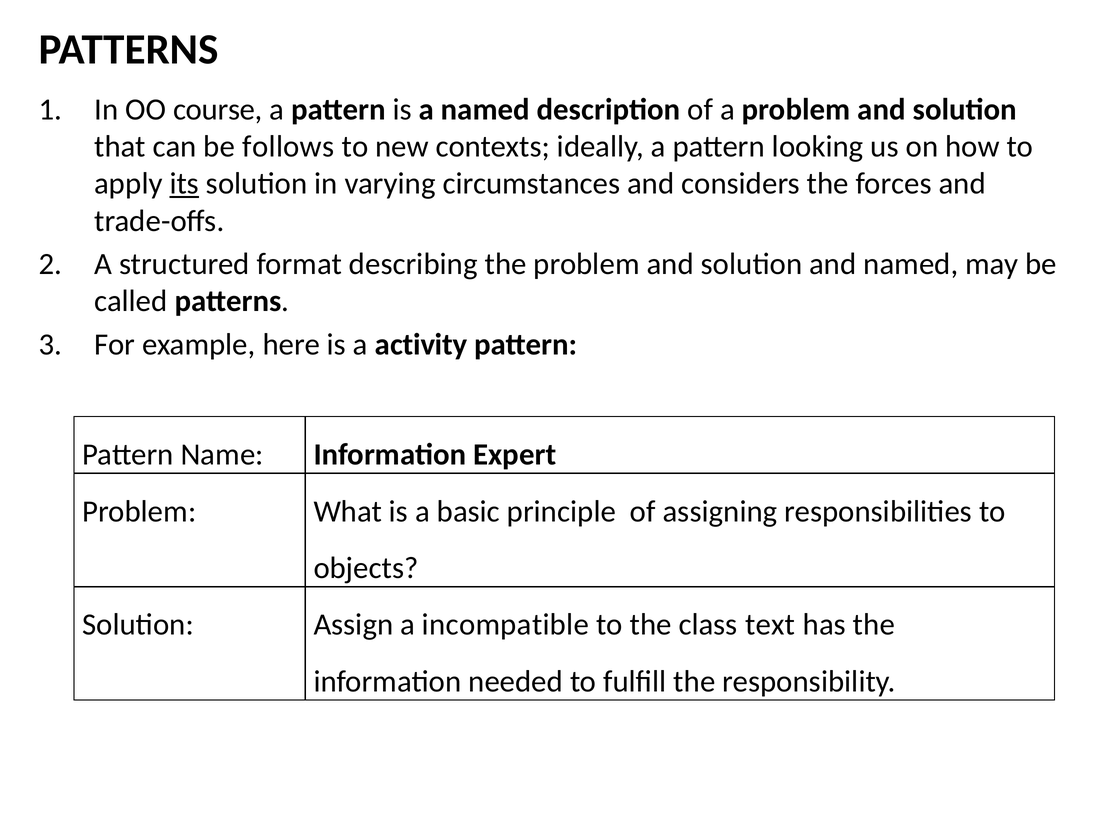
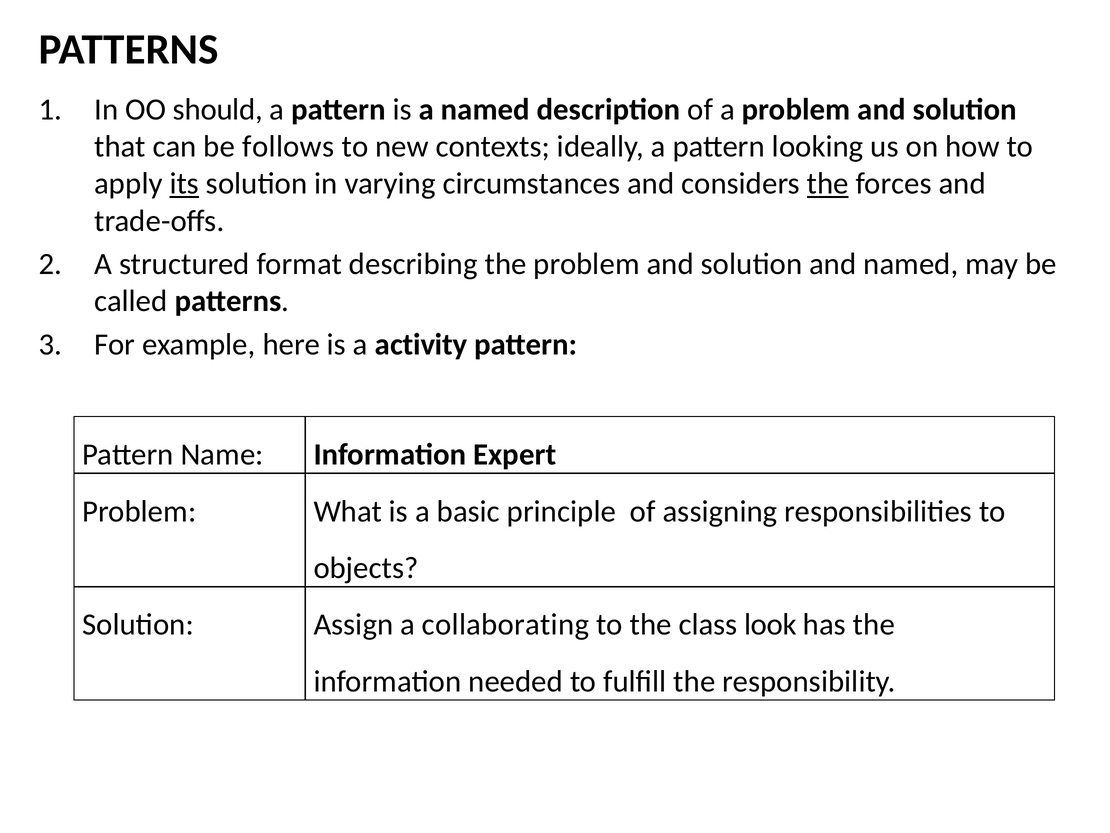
course: course -> should (218, 110)
the underline: none -> present (828, 184)
incompatible: incompatible -> collaborating (506, 624)
text: text -> look (770, 624)
